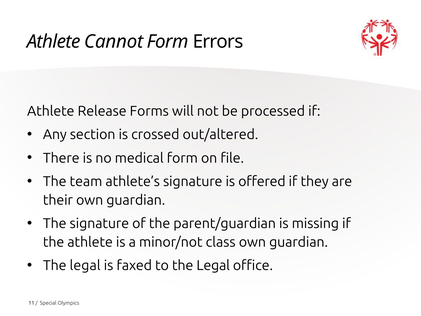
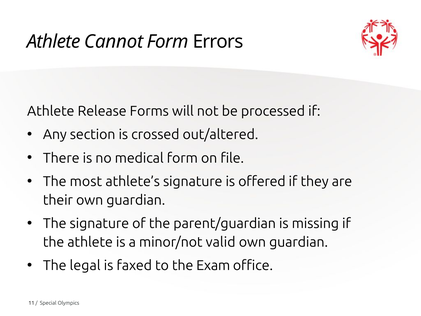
team: team -> most (86, 181)
class: class -> valid (221, 242)
to the Legal: Legal -> Exam (213, 265)
